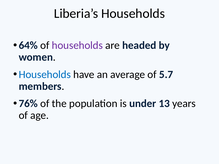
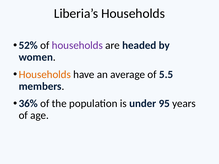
64%: 64% -> 52% (28, 45)
Households colour: blue -> orange (45, 75)
5.7: 5.7 -> 5.5 (166, 75)
76%: 76% -> 36% (28, 104)
13: 13 -> 95 (164, 104)
